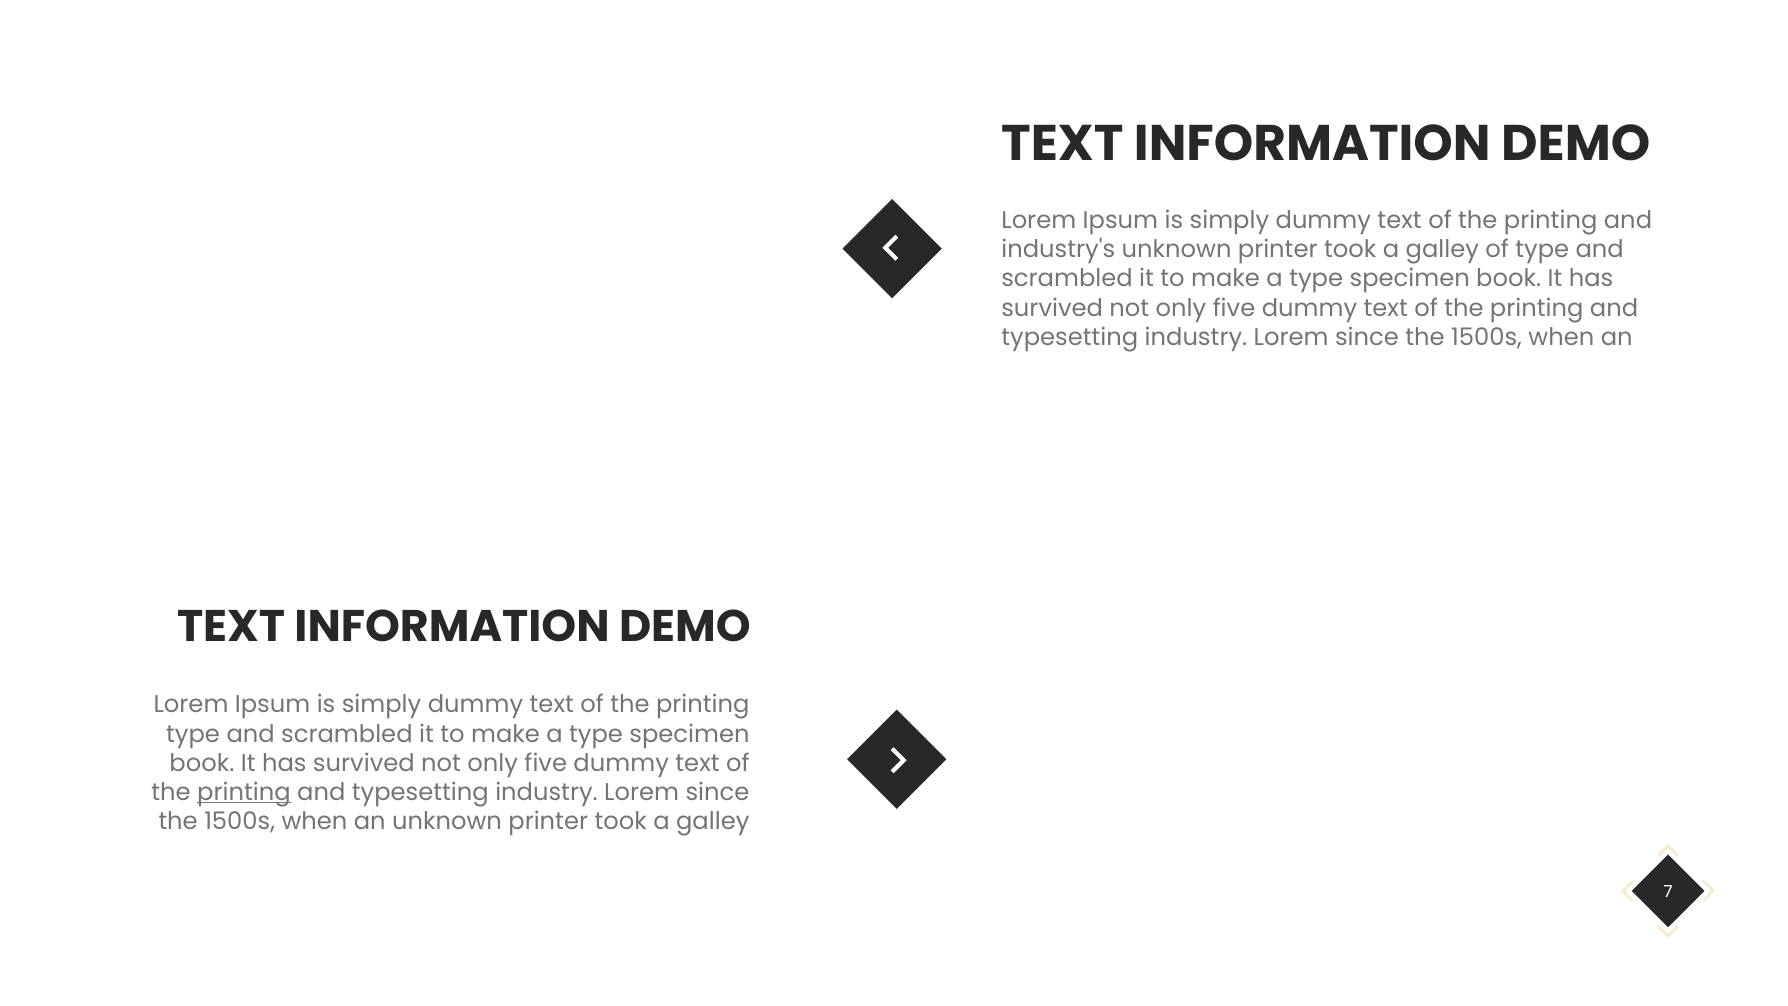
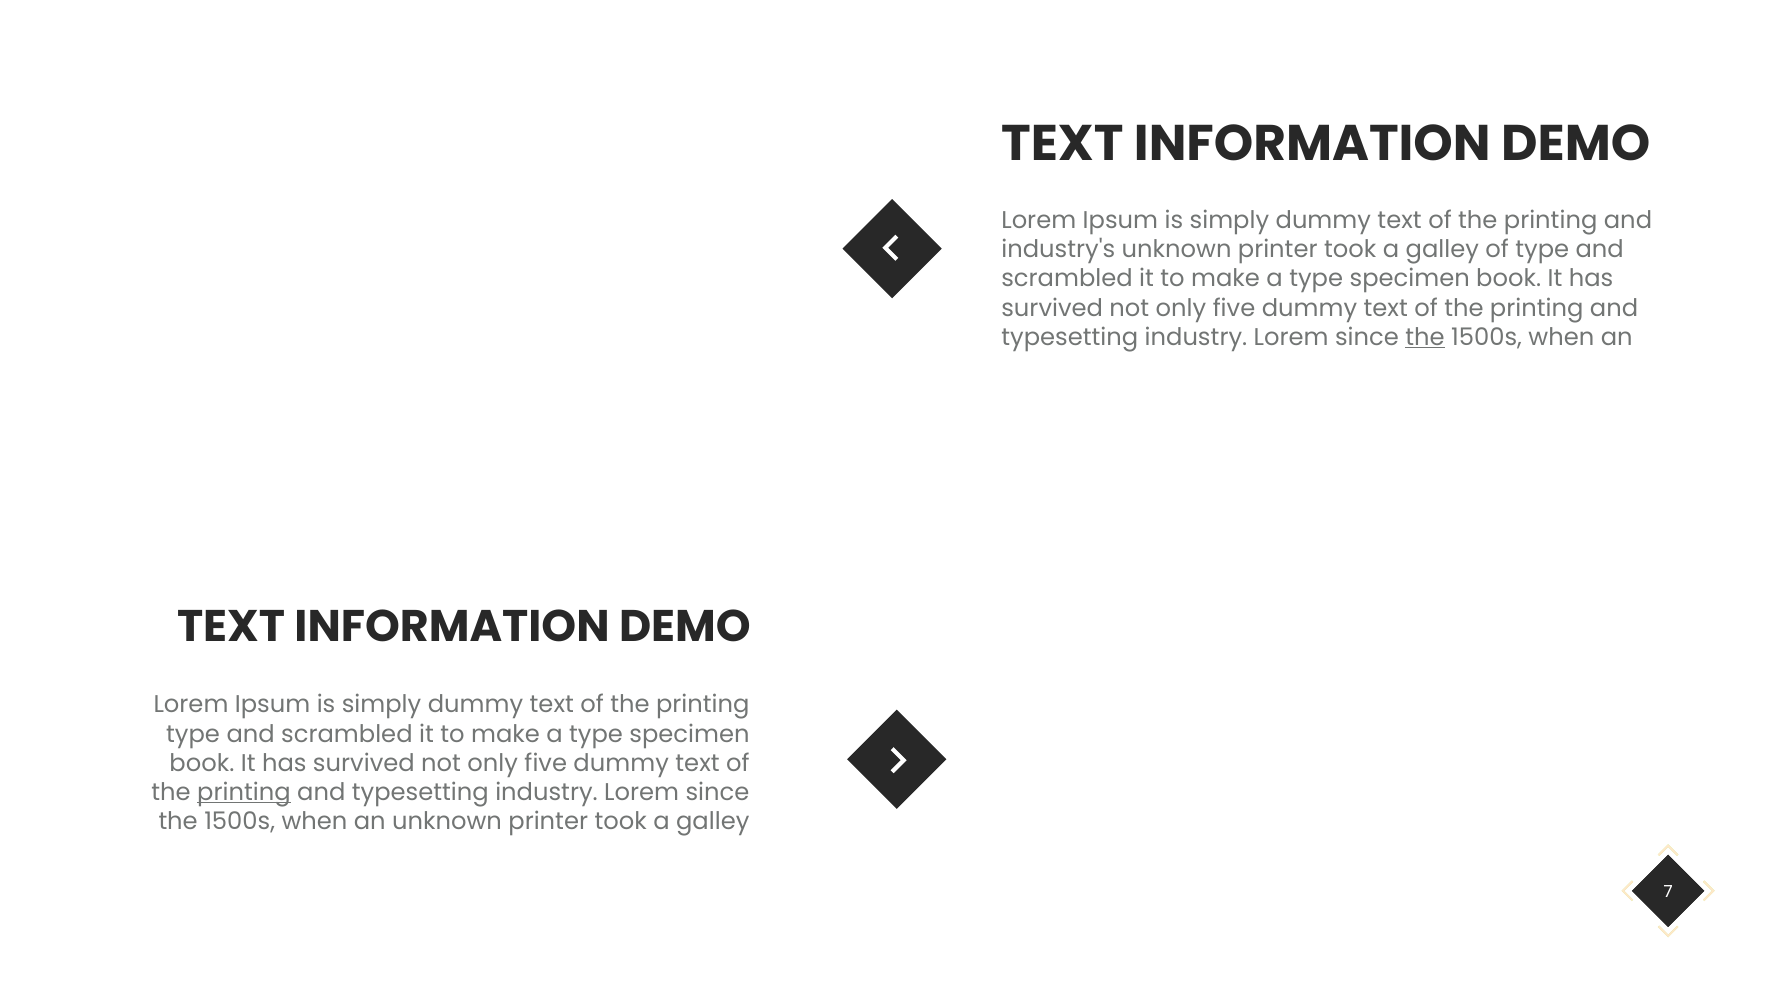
the underline: none -> present (1425, 337)
